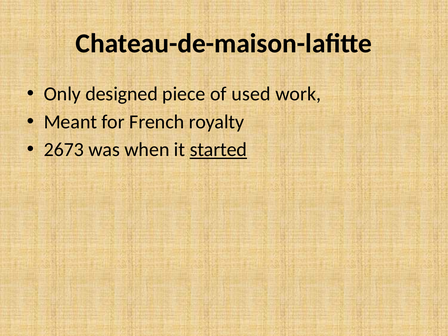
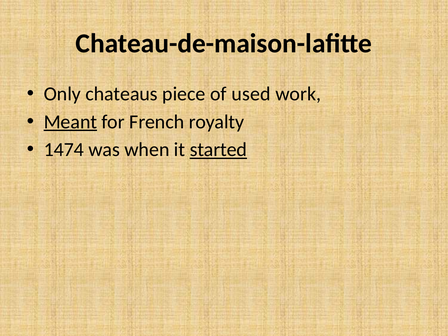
designed: designed -> chateaus (122, 94)
Meant underline: none -> present (70, 122)
2673: 2673 -> 1474 (64, 150)
